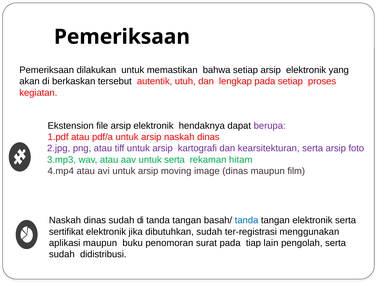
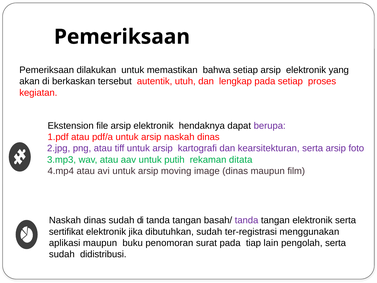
untuk serta: serta -> putih (174, 160)
hitam: hitam -> ditata (241, 160)
tanda colour: blue -> purple (247, 220)
